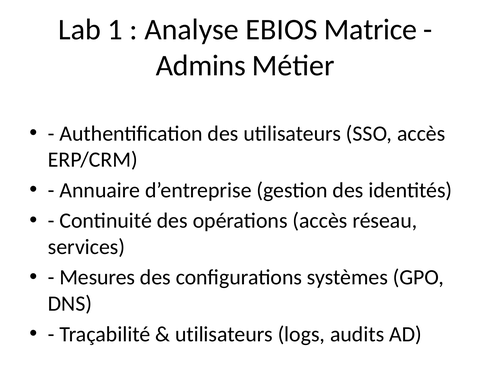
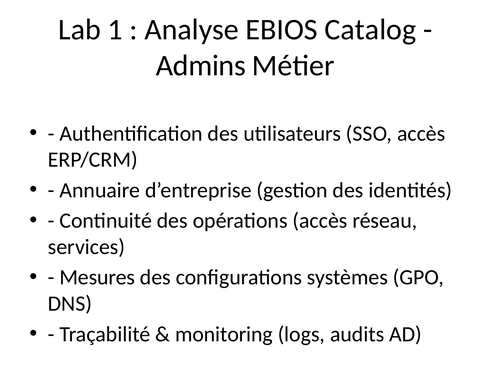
Matrice: Matrice -> Catalog (370, 30)
utilisateurs: utilisateurs -> monitoring (224, 334)
